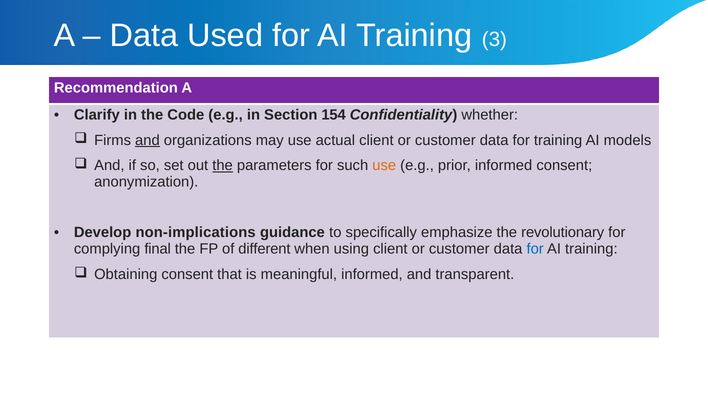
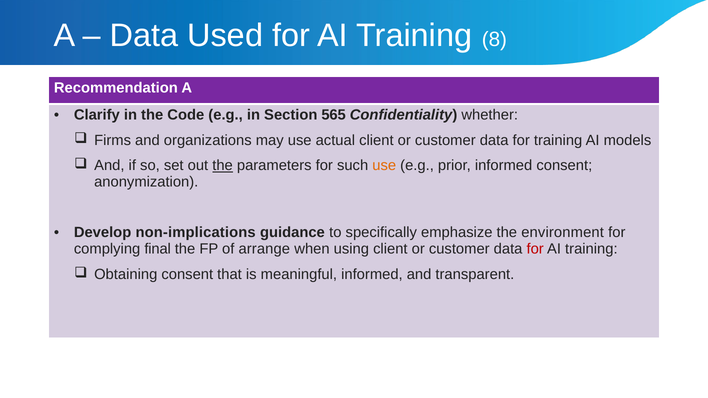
3: 3 -> 8 (494, 39)
154: 154 -> 565 (334, 115)
and underline: present -> none (147, 140)
revolutionary: revolutionary -> environment (563, 233)
different: different -> arrange (264, 249)
for colour: blue -> red (535, 249)
